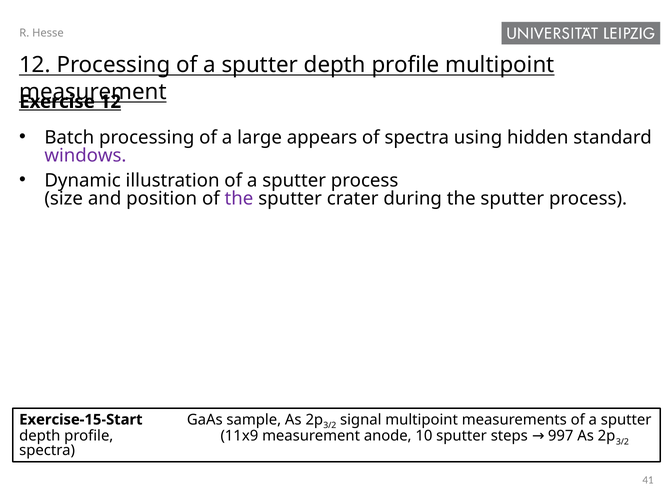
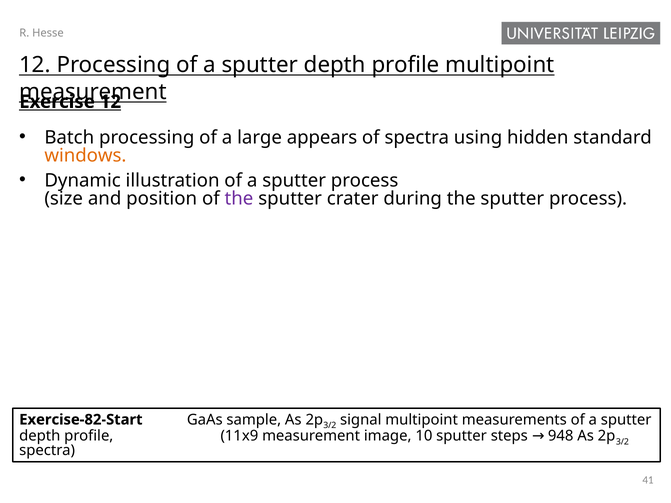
windows colour: purple -> orange (85, 155)
Exercise-15-Start: Exercise-15-Start -> Exercise-82-Start (81, 420)
anode: anode -> image (388, 436)
997: 997 -> 948 (561, 436)
